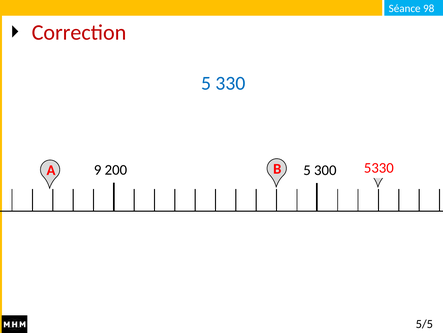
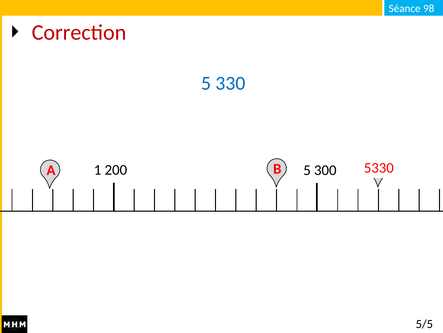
9: 9 -> 1 (98, 170)
